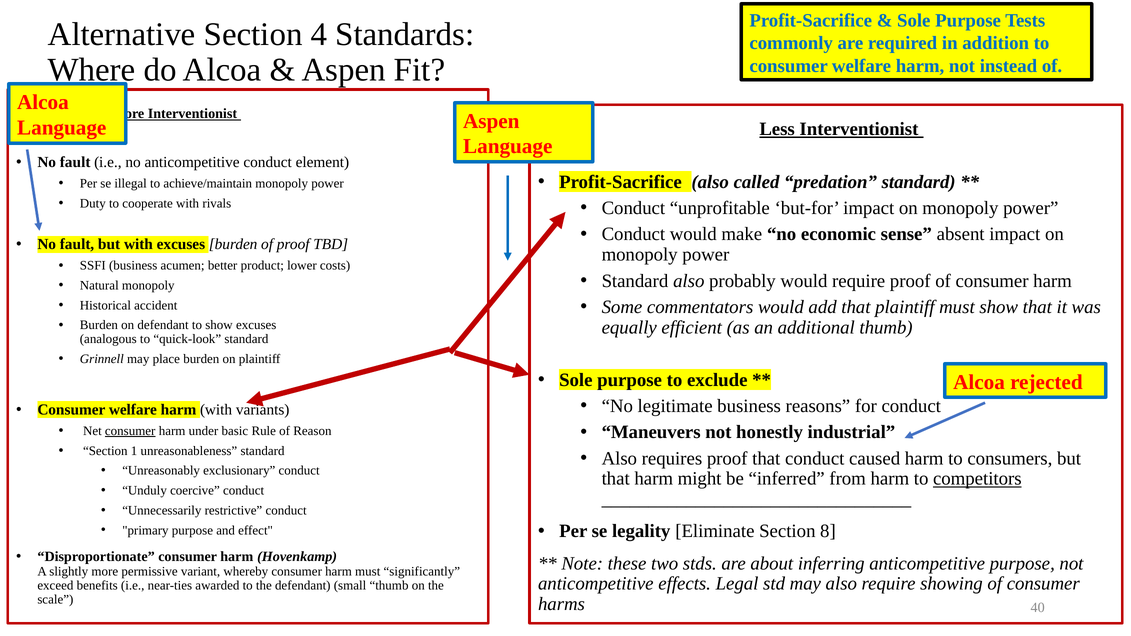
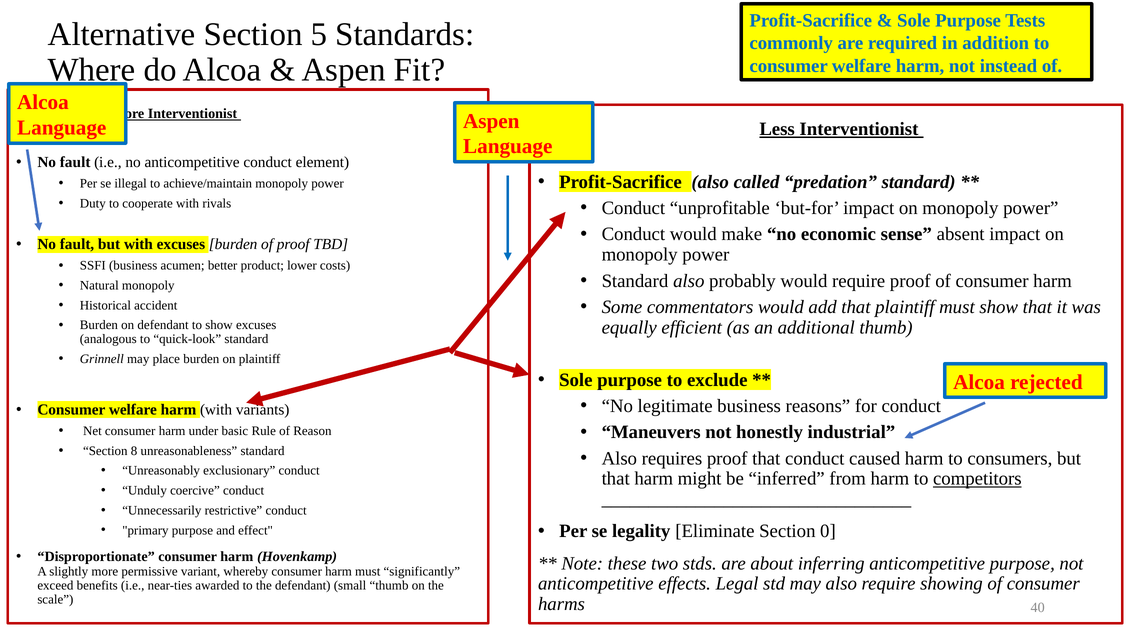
4: 4 -> 5 (319, 34)
consumer underline: present -> none (130, 431)
1: 1 -> 8 (134, 451)
8: 8 -> 0 (828, 531)
